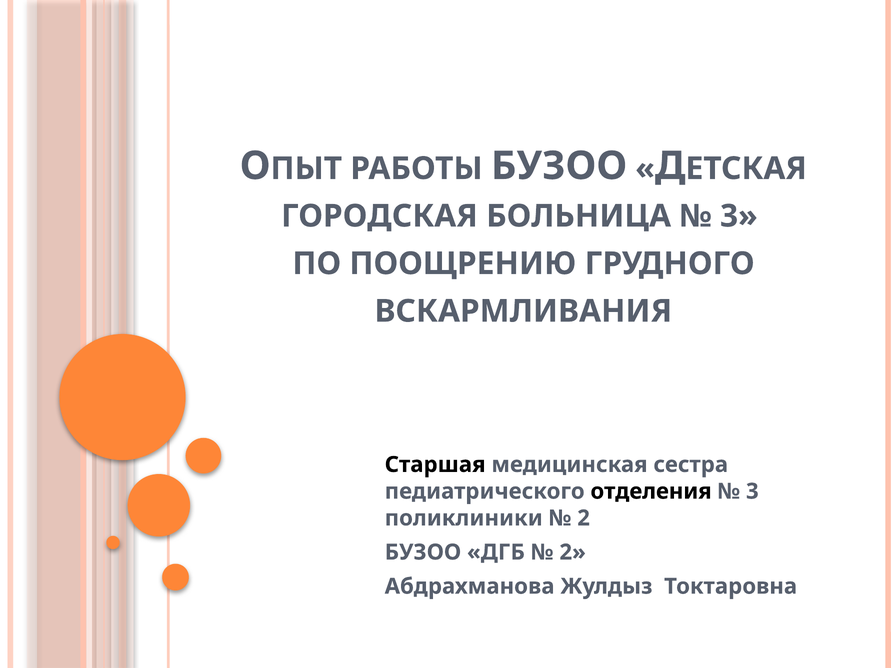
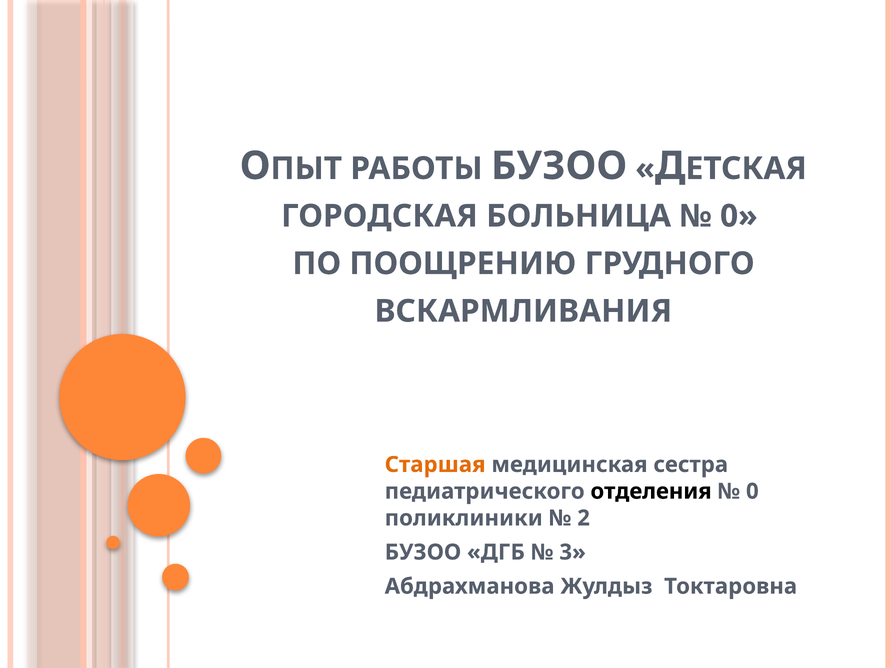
3: 3 -> 0 (739, 216)
Старшая colour: black -> orange (435, 465)
3: 3 -> 0 (752, 492)
2: 2 -> 3 (573, 552)
